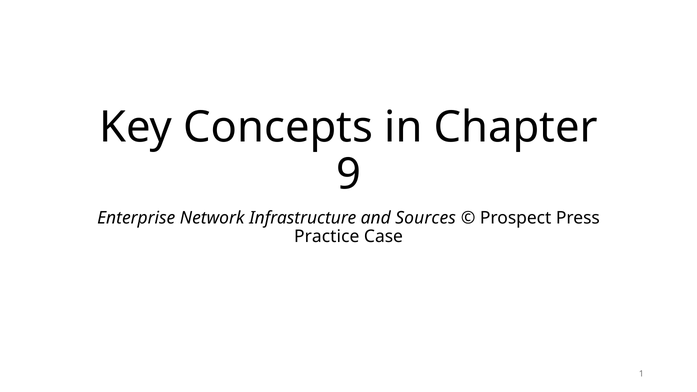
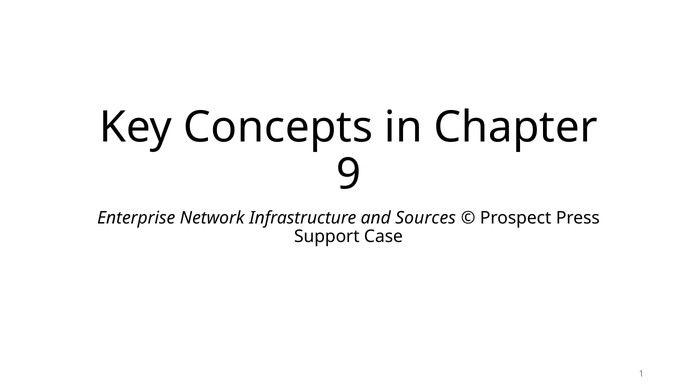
Practice: Practice -> Support (327, 237)
